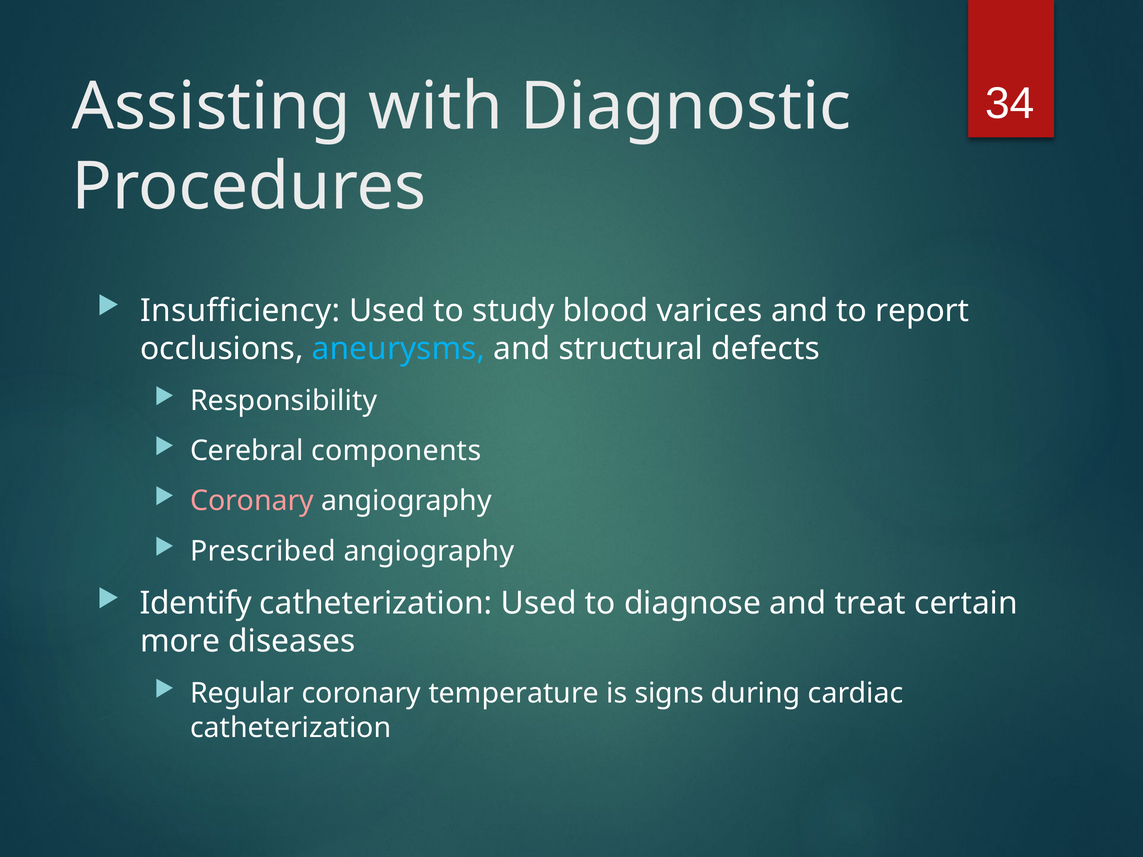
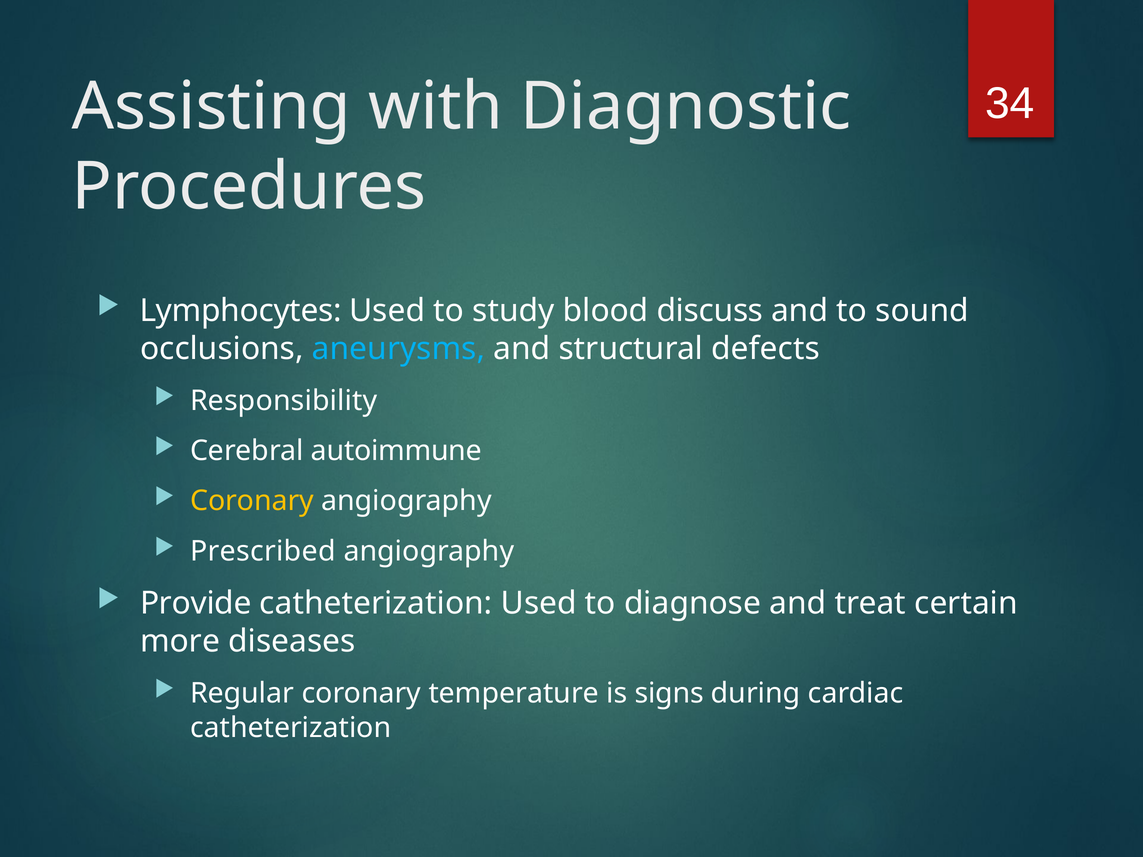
Insufficiency: Insufficiency -> Lymphocytes (241, 311)
varices: varices -> discuss (710, 311)
report: report -> sound (922, 311)
components: components -> autoimmune (396, 451)
Coronary colour: pink -> yellow (252, 501)
Identify: Identify -> Provide (196, 604)
